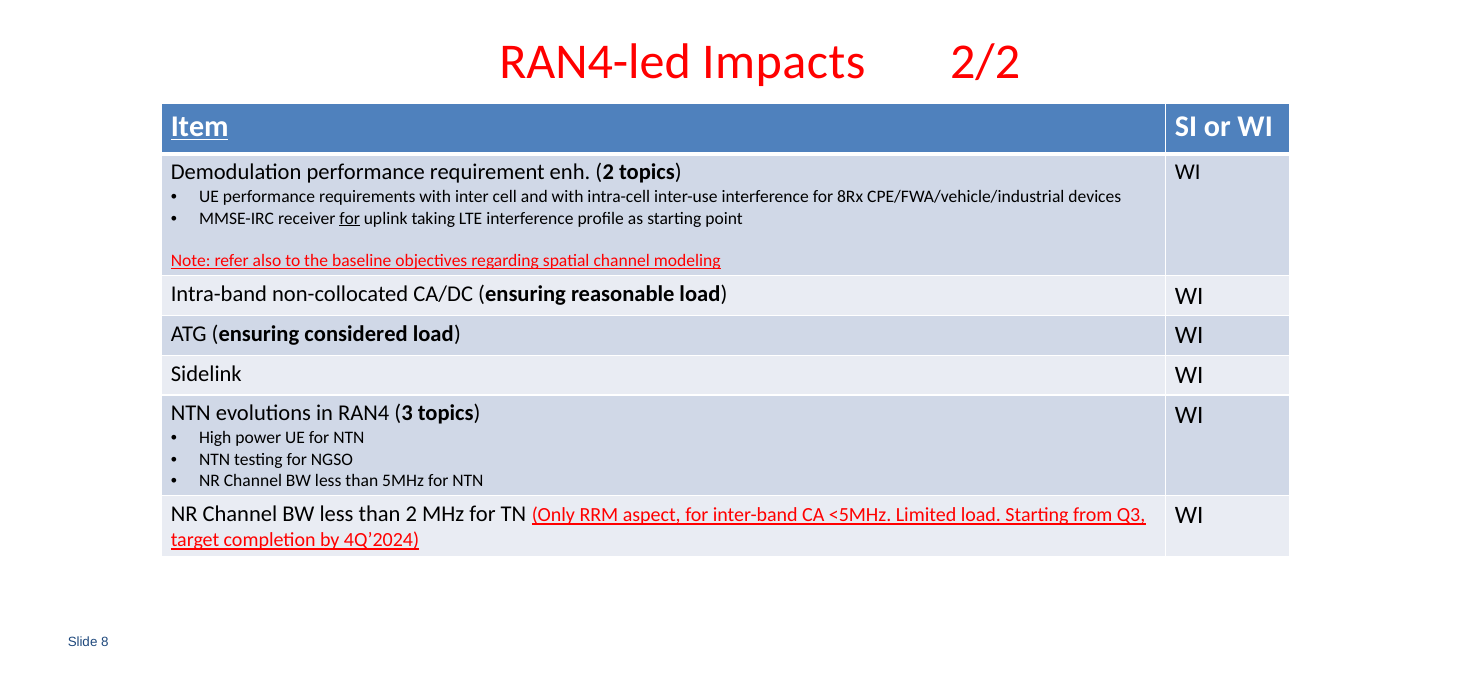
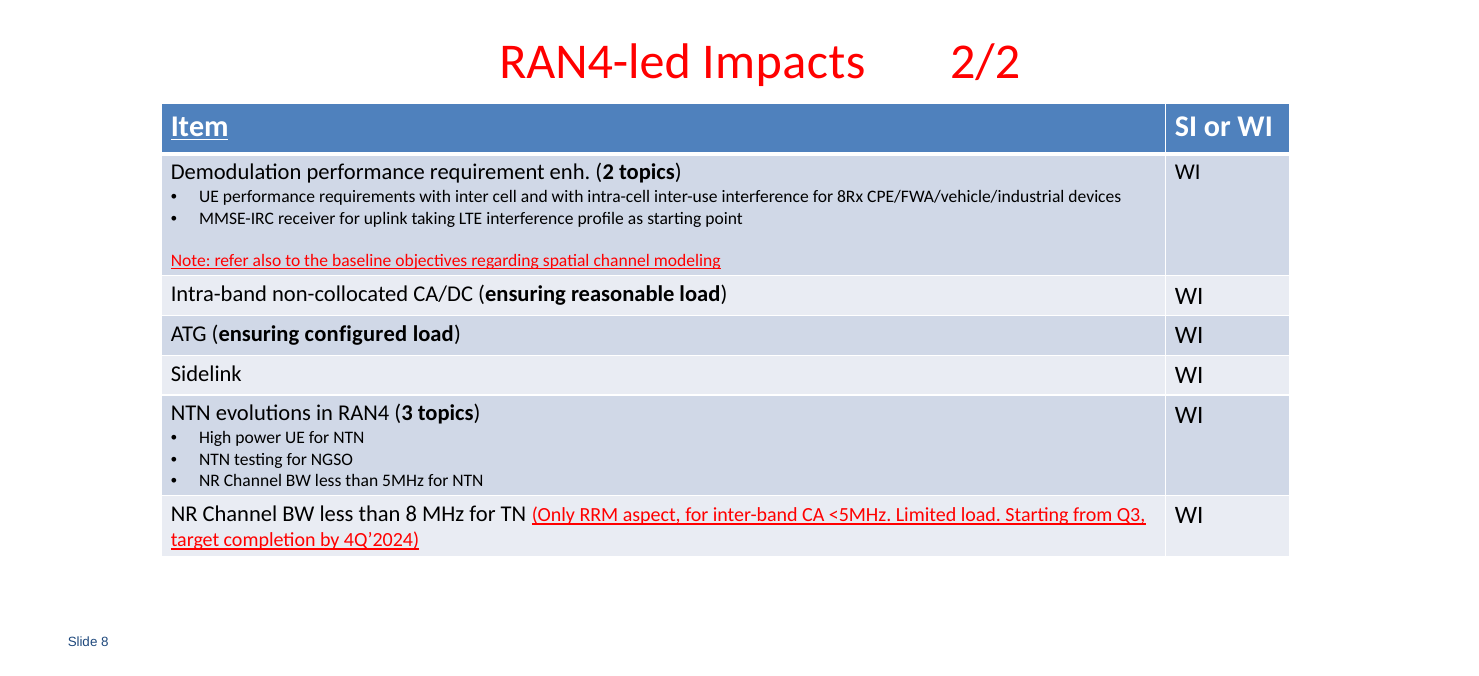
for underline: present -> none (350, 218)
considered: considered -> configured (356, 334)
than 2: 2 -> 8 (411, 514)
